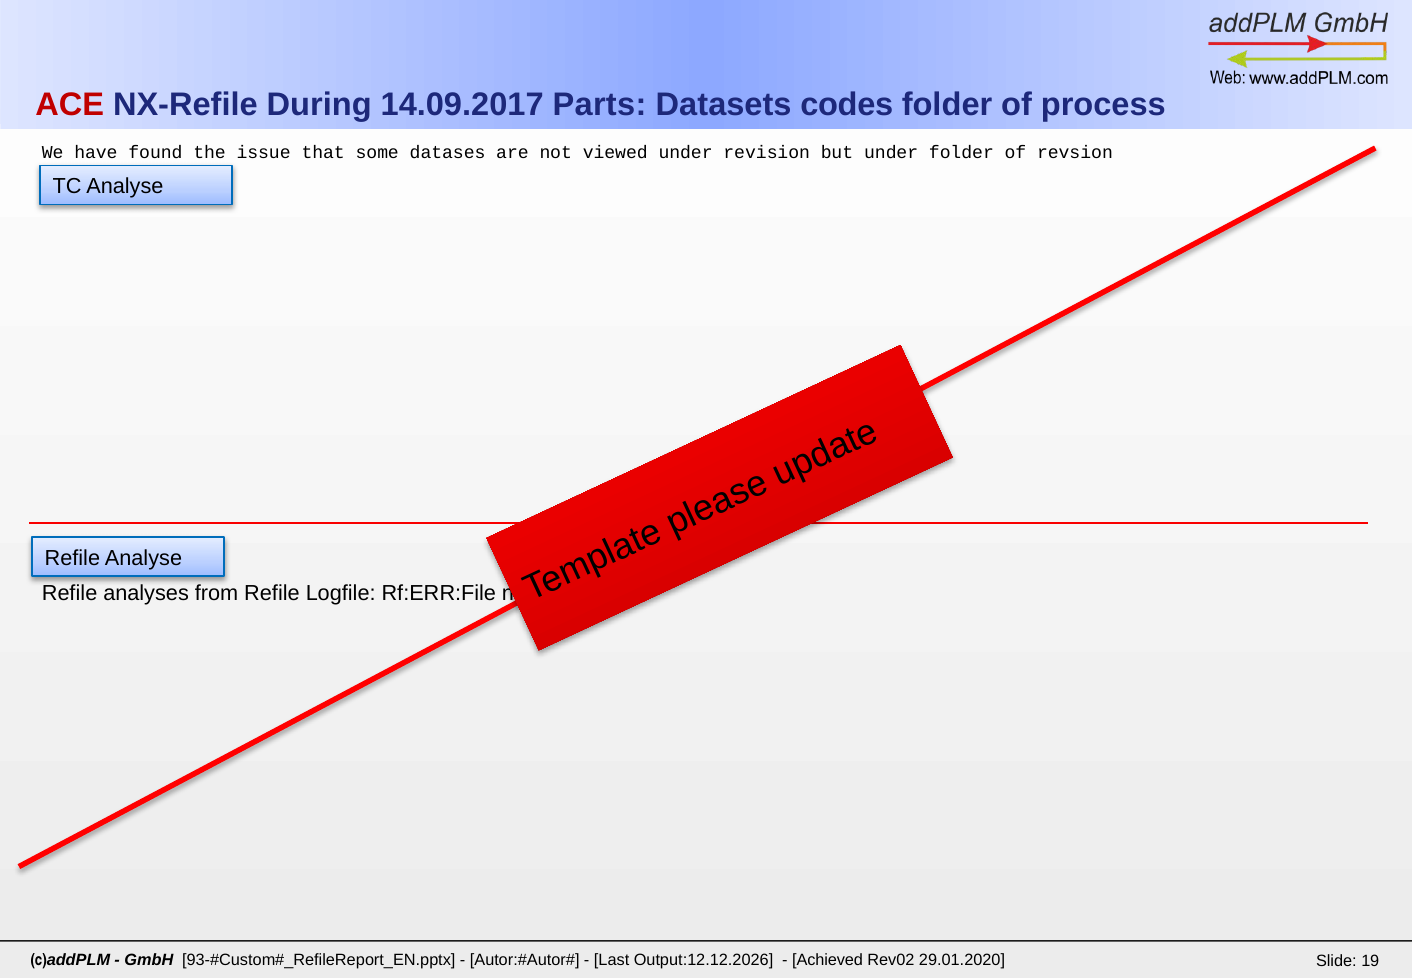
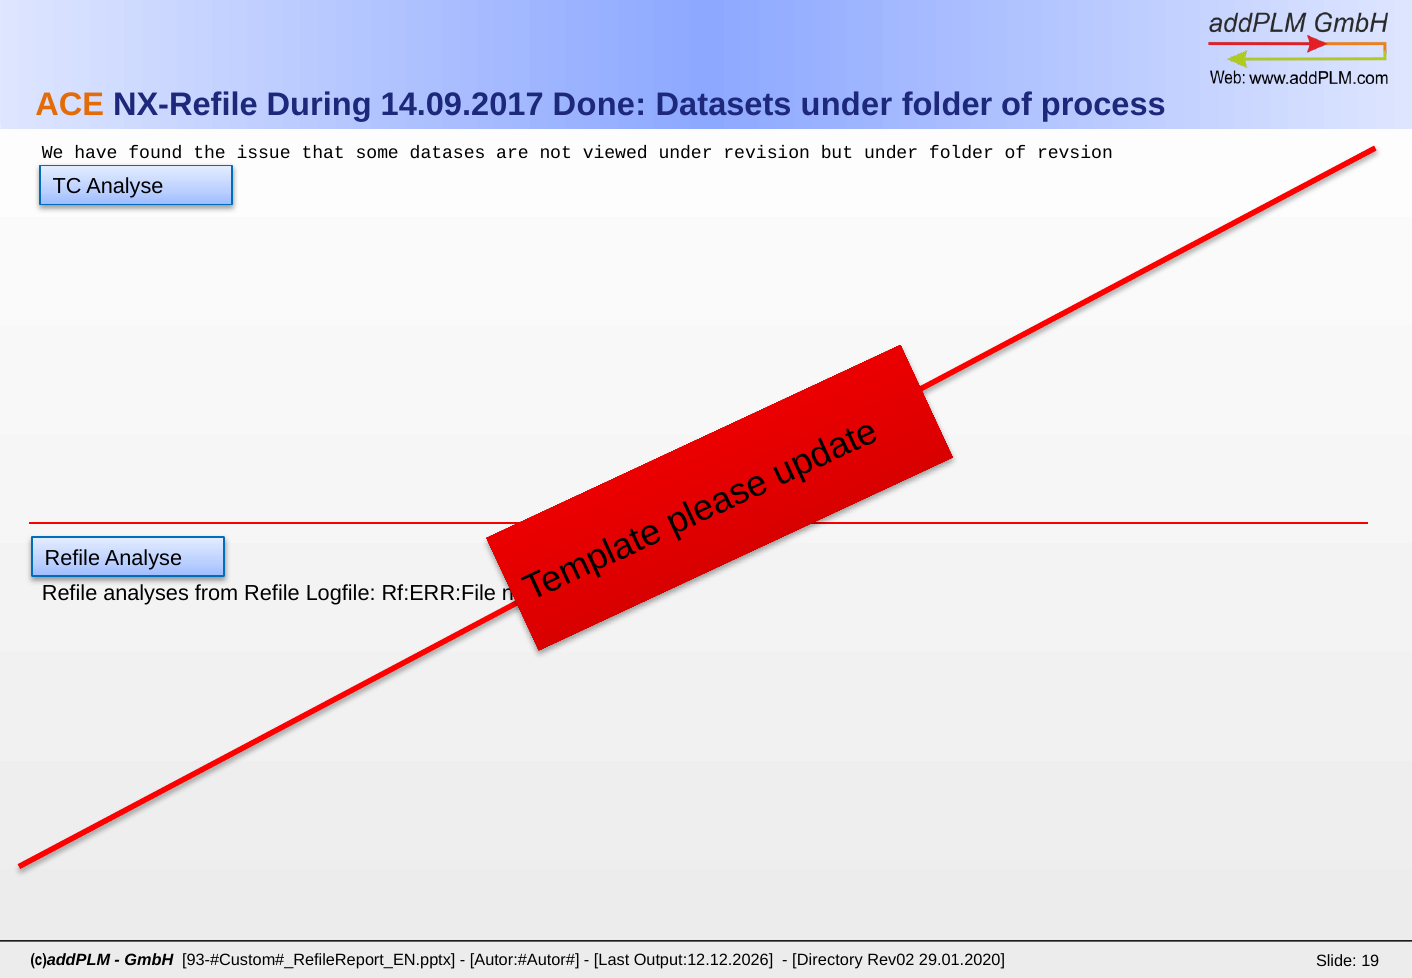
ACE colour: red -> orange (70, 104)
Parts: Parts -> Done (599, 104)
Datasets codes: codes -> under (846, 104)
Achieved: Achieved -> Directory (827, 959)
